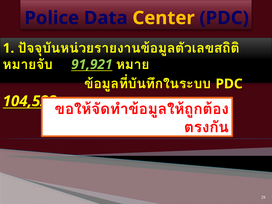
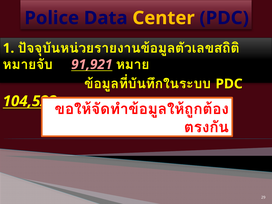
91,921 colour: light green -> pink (92, 65)
